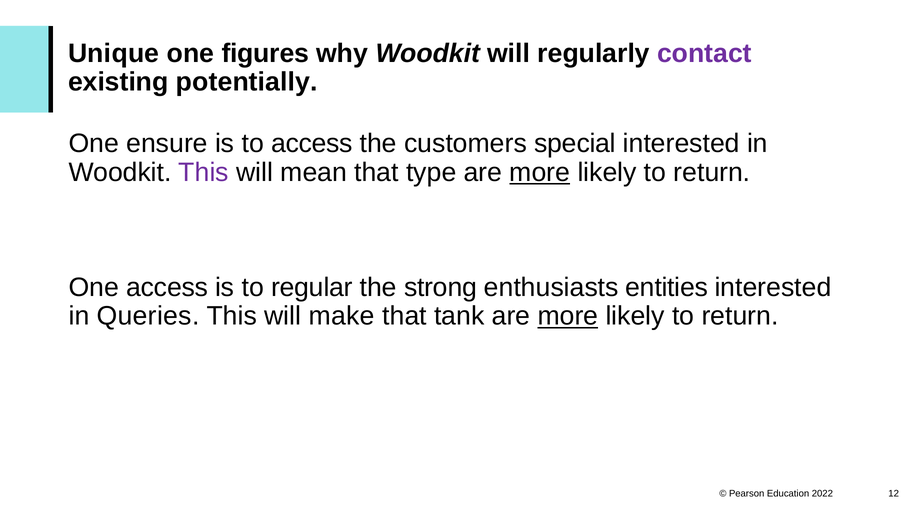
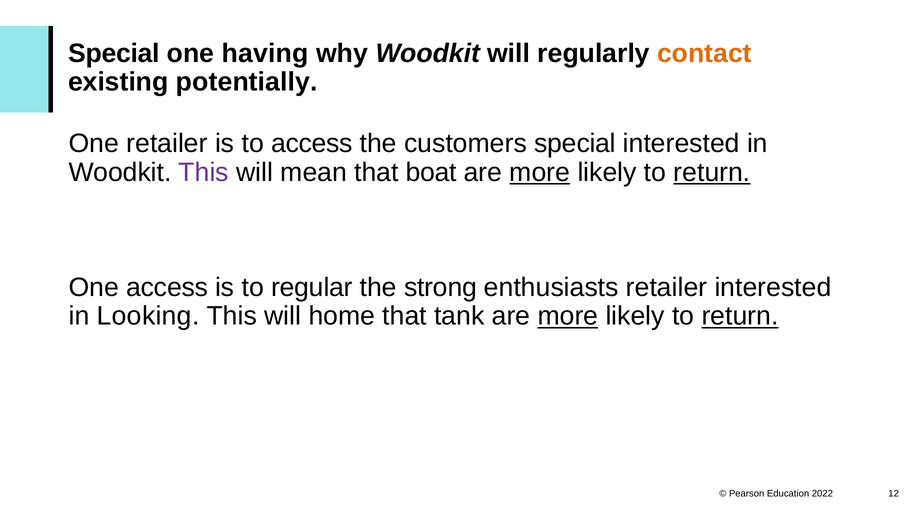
Unique: Unique -> Special (114, 53)
figures: figures -> having (265, 53)
contact colour: purple -> orange (704, 53)
One ensure: ensure -> retailer (167, 143)
type: type -> boat (431, 172)
return underline: none -> present (712, 172)
enthusiasts entities: entities -> retailer (667, 287)
Queries: Queries -> Looking (148, 316)
make: make -> home (342, 316)
return underline: none -> present (740, 316)
